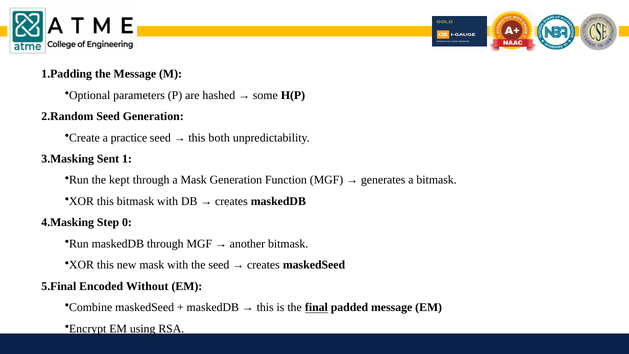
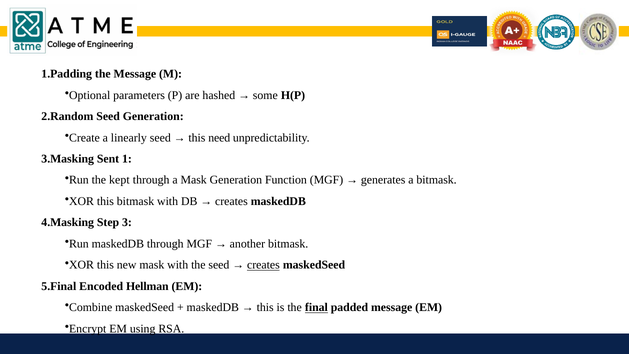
practice: practice -> linearly (129, 138)
both: both -> need (219, 138)
0: 0 -> 3 (127, 222)
creates underline: none -> present (263, 265)
Without: Without -> Hellman (147, 286)
